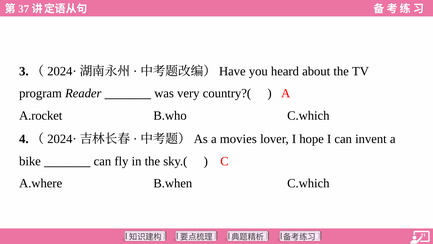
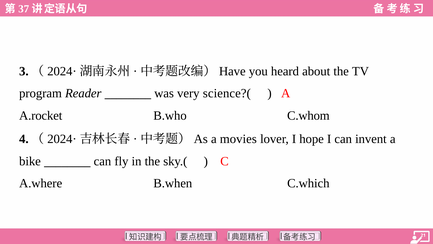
country?(: country?( -> science?( (227, 93)
B.who C.which: C.which -> C.whom (308, 116)
